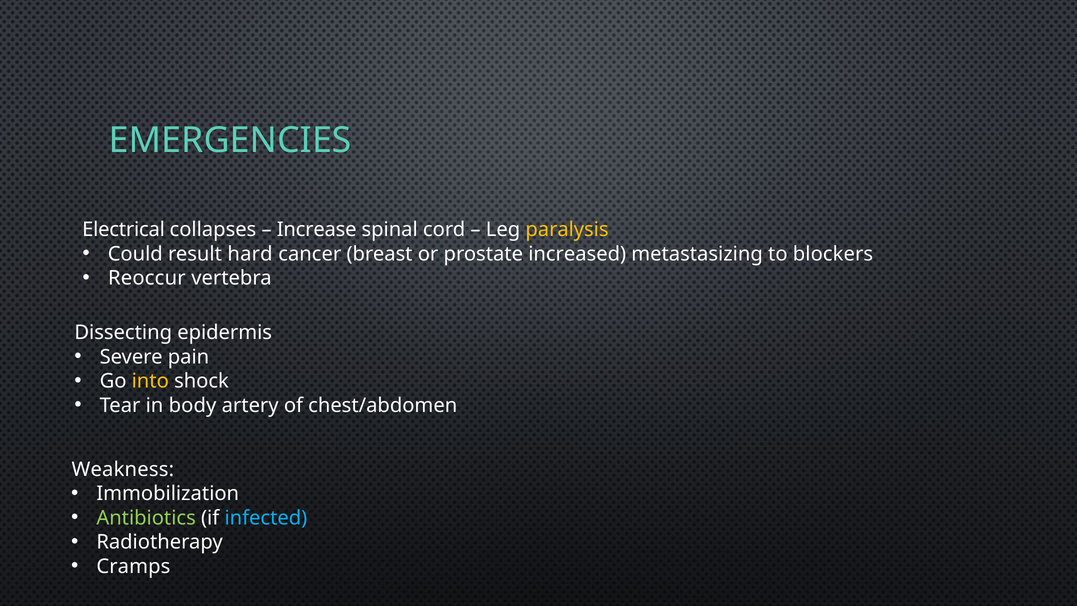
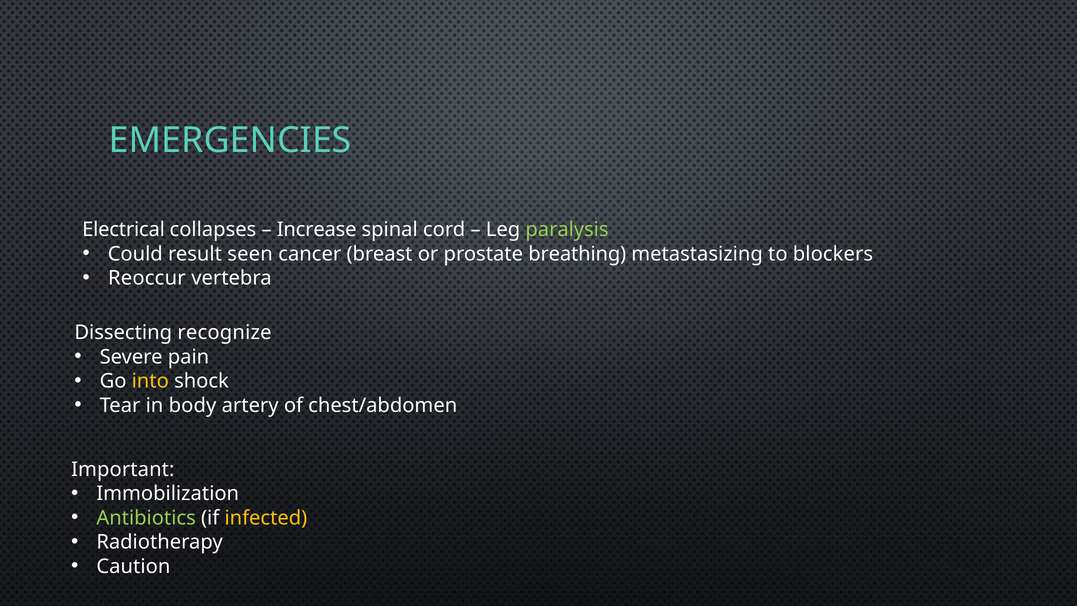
paralysis colour: yellow -> light green (567, 230)
hard: hard -> seen (250, 254)
increased: increased -> breathing (577, 254)
epidermis: epidermis -> recognize (225, 333)
Weakness: Weakness -> Important (123, 469)
infected colour: light blue -> yellow (266, 518)
Cramps: Cramps -> Caution (133, 566)
